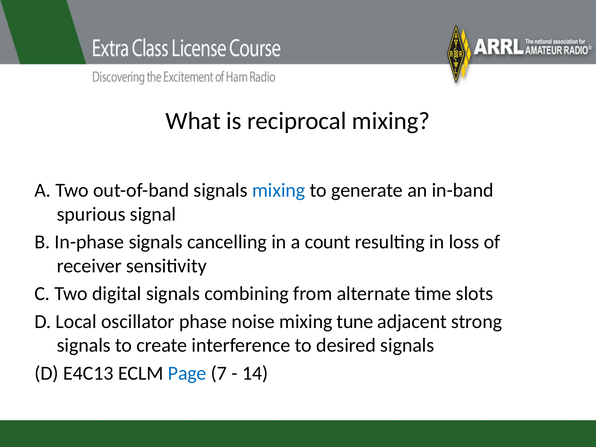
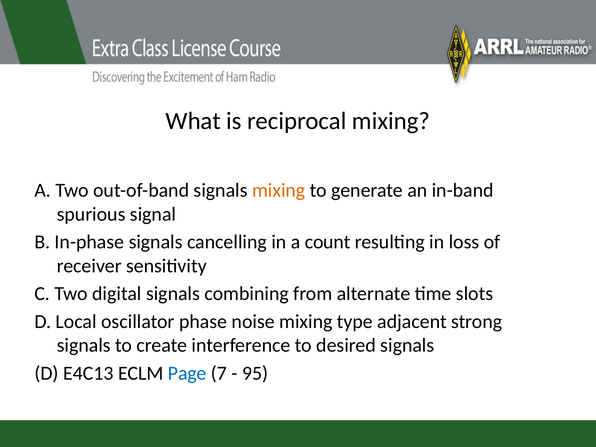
mixing colour: blue -> orange (279, 190)
tune: tune -> type (355, 321)
14: 14 -> 95 (255, 373)
